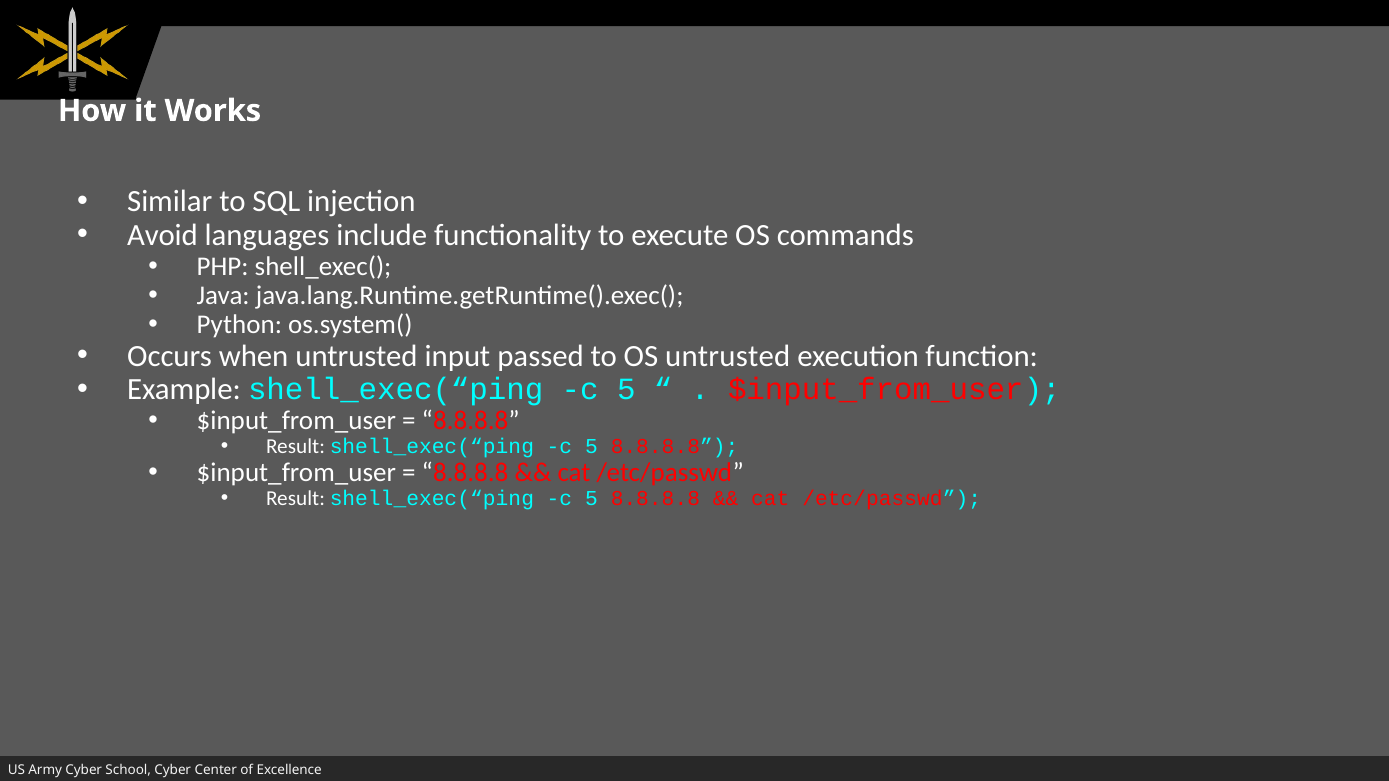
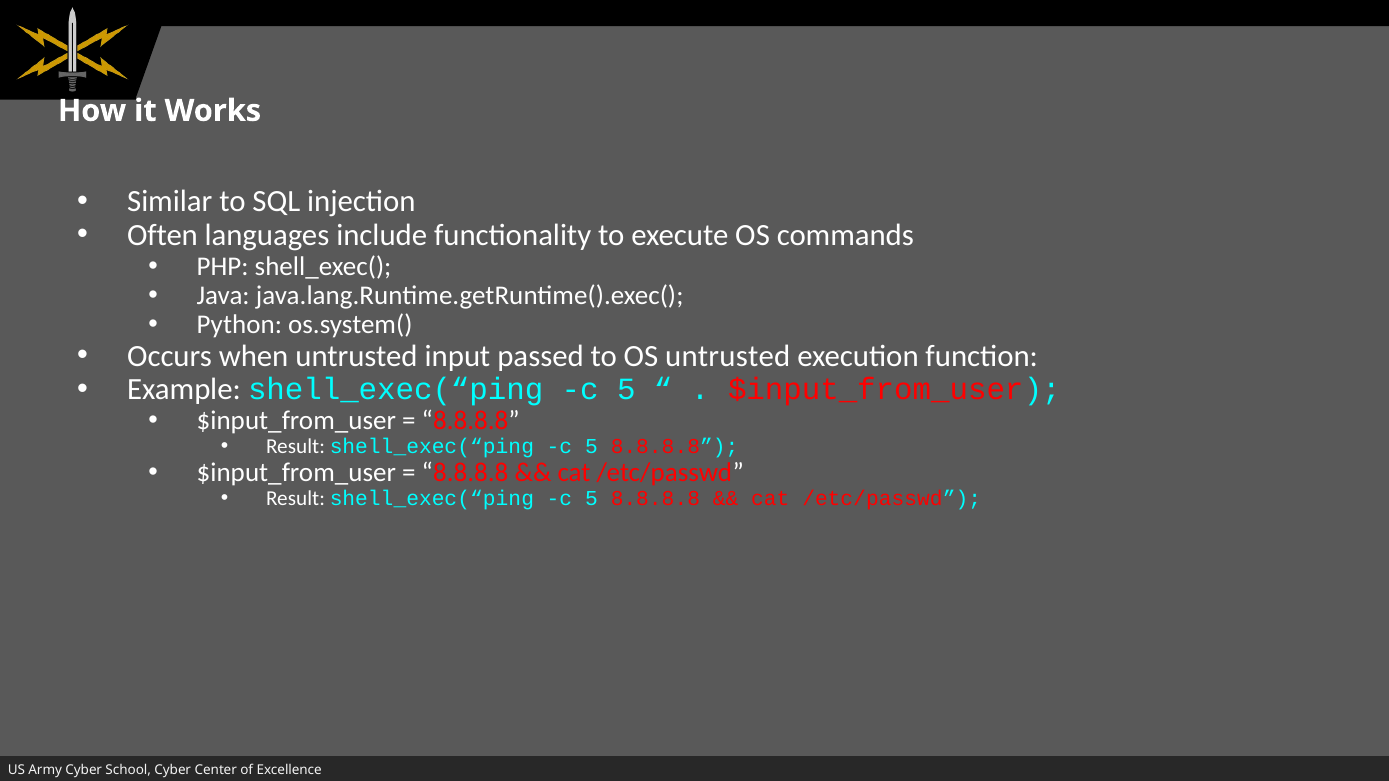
Avoid: Avoid -> Often (163, 235)
